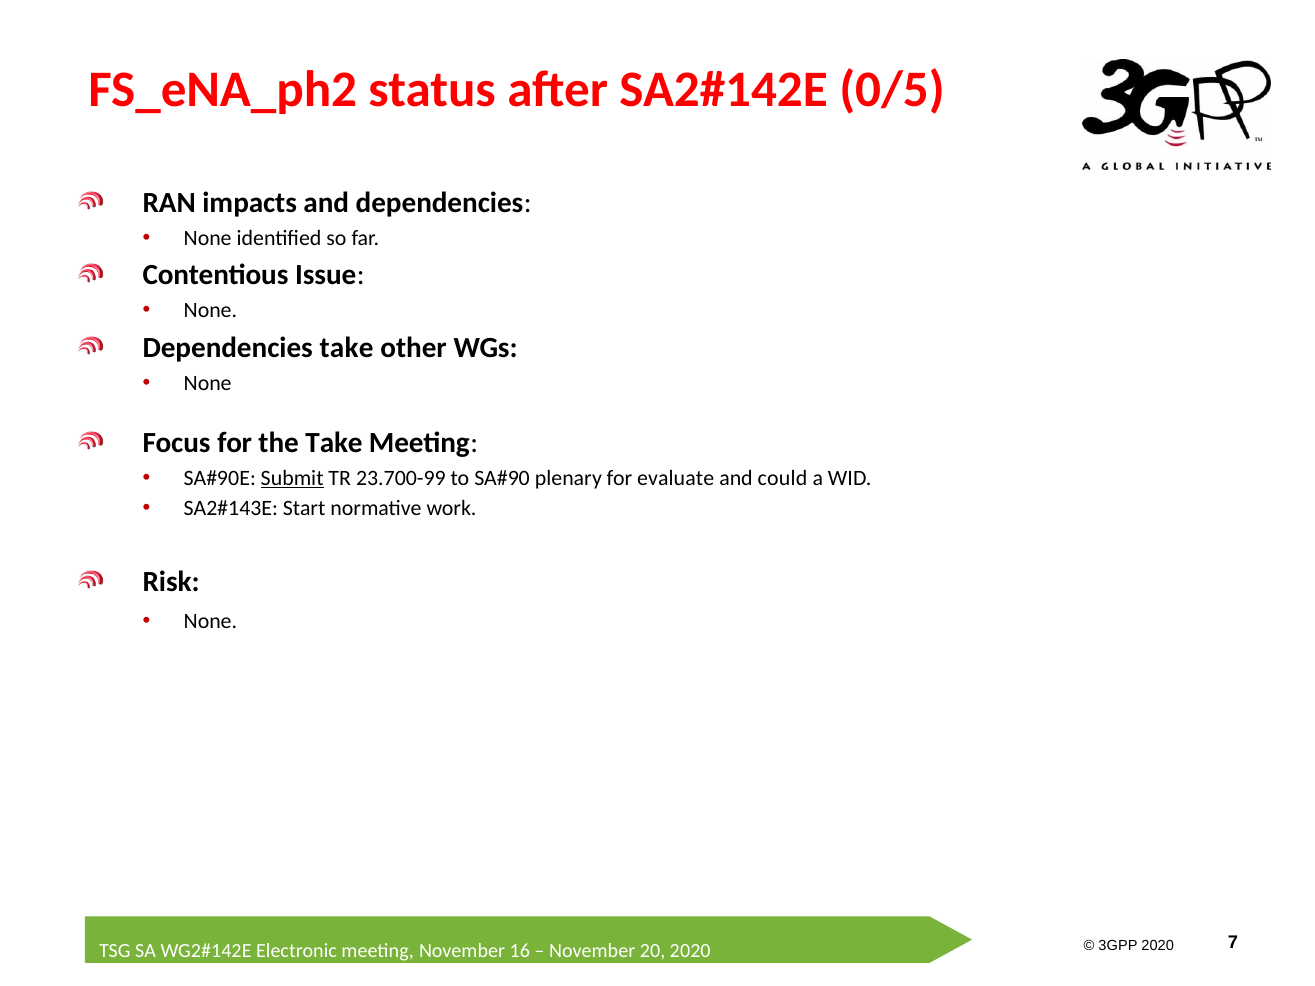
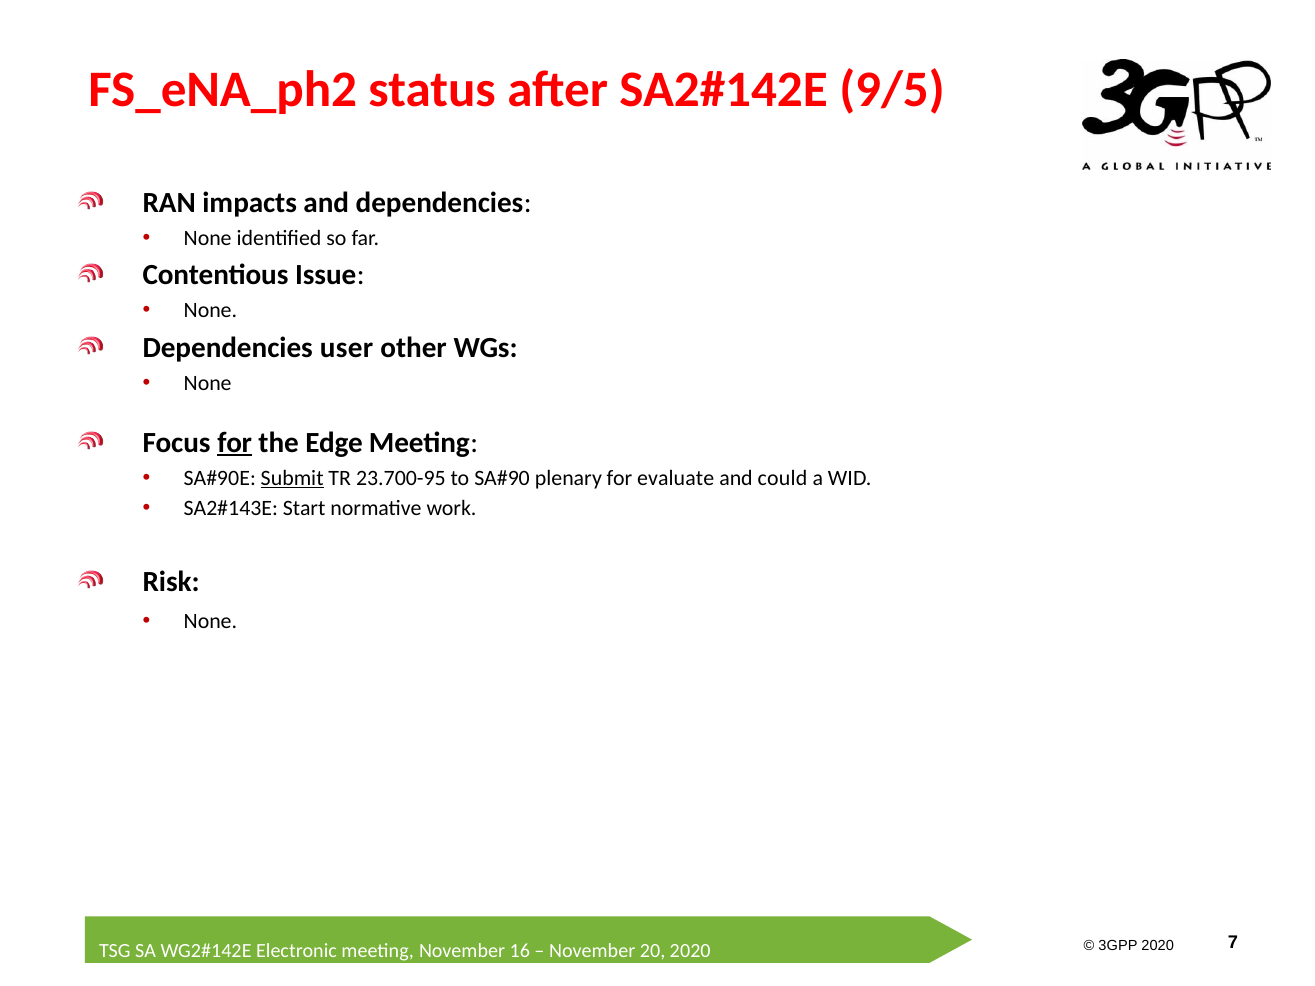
0/5: 0/5 -> 9/5 (892, 90)
Dependencies take: take -> user (347, 347)
for underline: none -> present (235, 443)
the Take: Take -> Edge (334, 443)
23.700-99: 23.700-99 -> 23.700-95 (401, 478)
